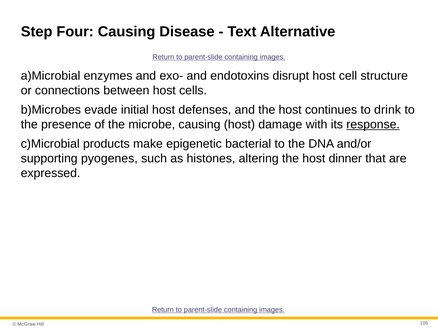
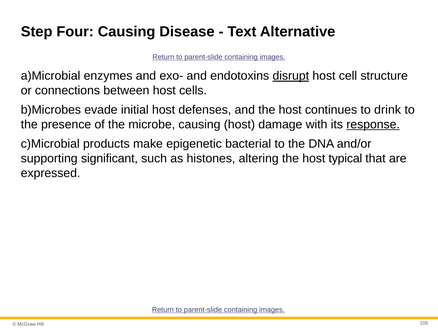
disrupt underline: none -> present (291, 76)
pyogenes: pyogenes -> significant (109, 159)
dinner: dinner -> typical (345, 159)
